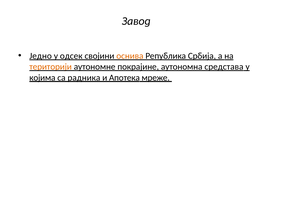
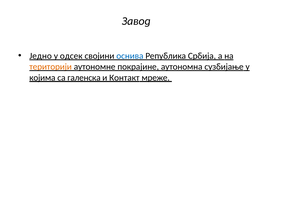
оснива colour: orange -> blue (130, 56)
средставa: средставa -> сузбијање (224, 67)
радника: радника -> галенска (84, 78)
Апотека: Апотека -> Контакт (124, 78)
